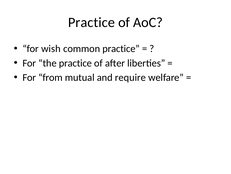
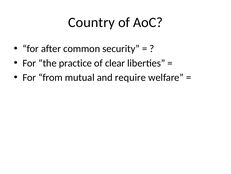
Practice: Practice -> Country (91, 22)
wish: wish -> after (51, 48)
common practice: practice -> security (121, 48)
after: after -> clear (115, 63)
